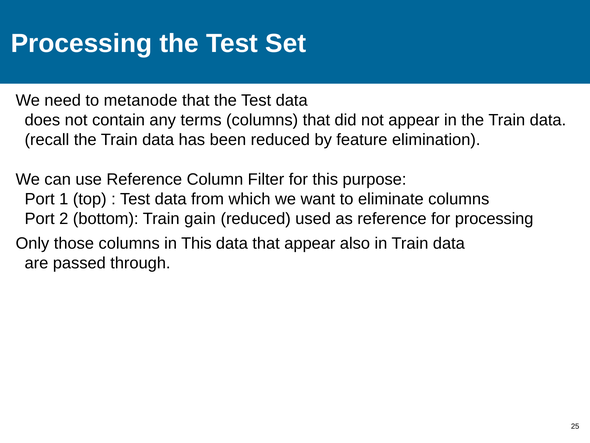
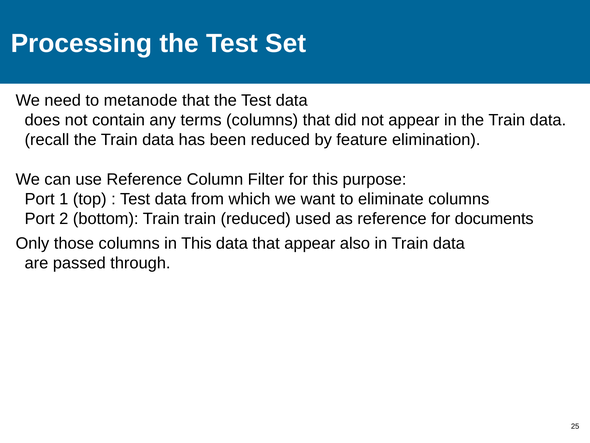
Train gain: gain -> train (200, 218)
for processing: processing -> documents (494, 218)
